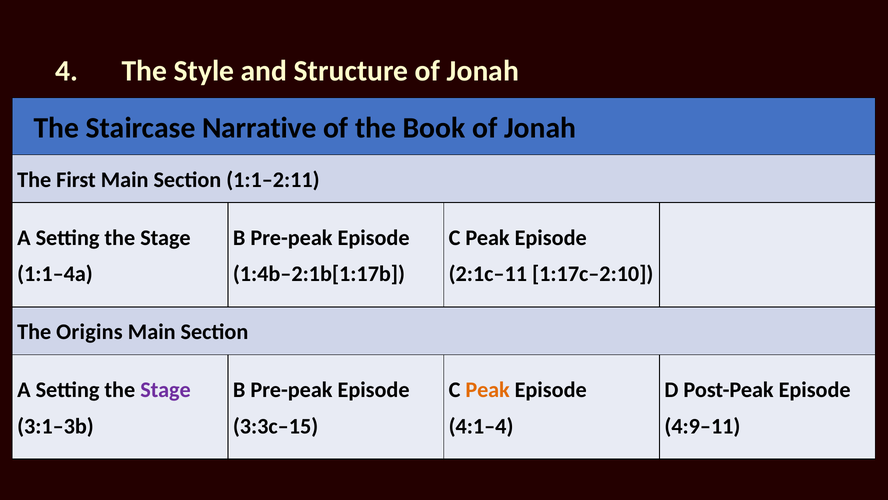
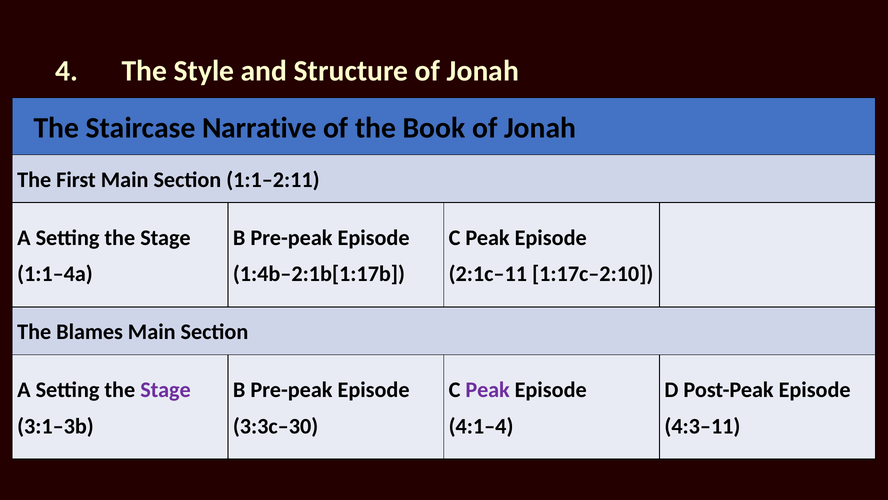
Origins: Origins -> Blames (90, 332)
Peak colour: orange -> purple (488, 389)
3:3c–15: 3:3c–15 -> 3:3c–30 (276, 426)
4:9–11: 4:9–11 -> 4:3–11 (702, 426)
